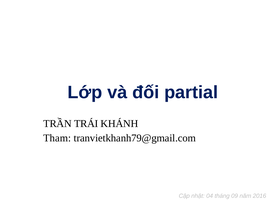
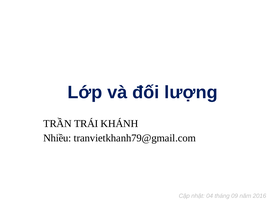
partial: partial -> lượng (191, 93)
Tham: Tham -> Nhiều (57, 138)
